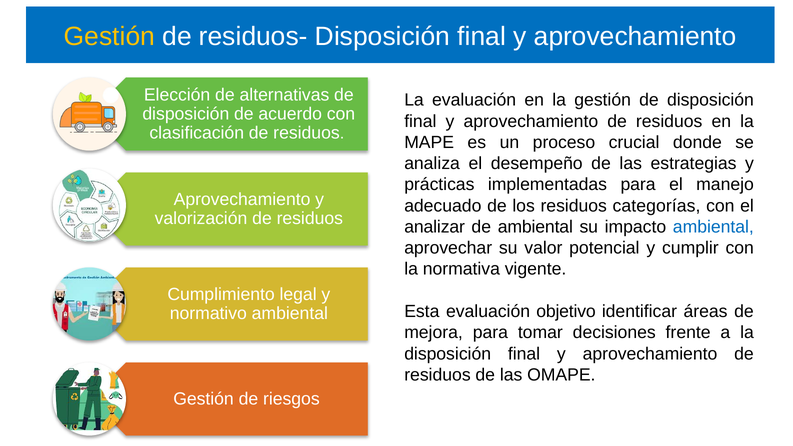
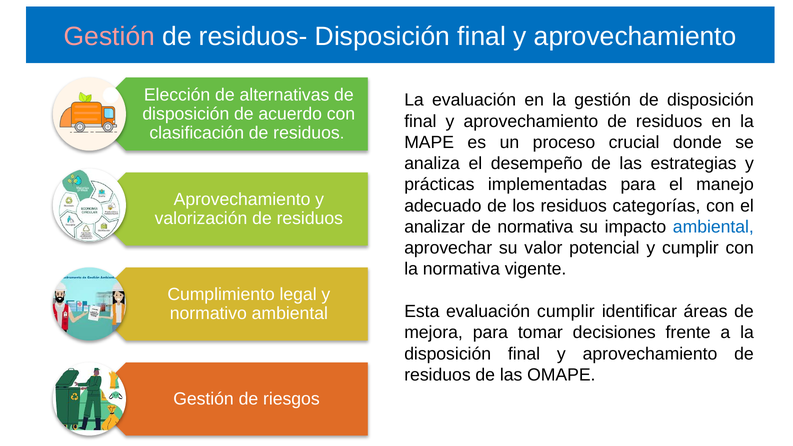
Gestión colour: yellow -> pink (109, 37)
de ambiental: ambiental -> normativa (535, 227)
evaluación objetivo: objetivo -> cumplir (566, 311)
